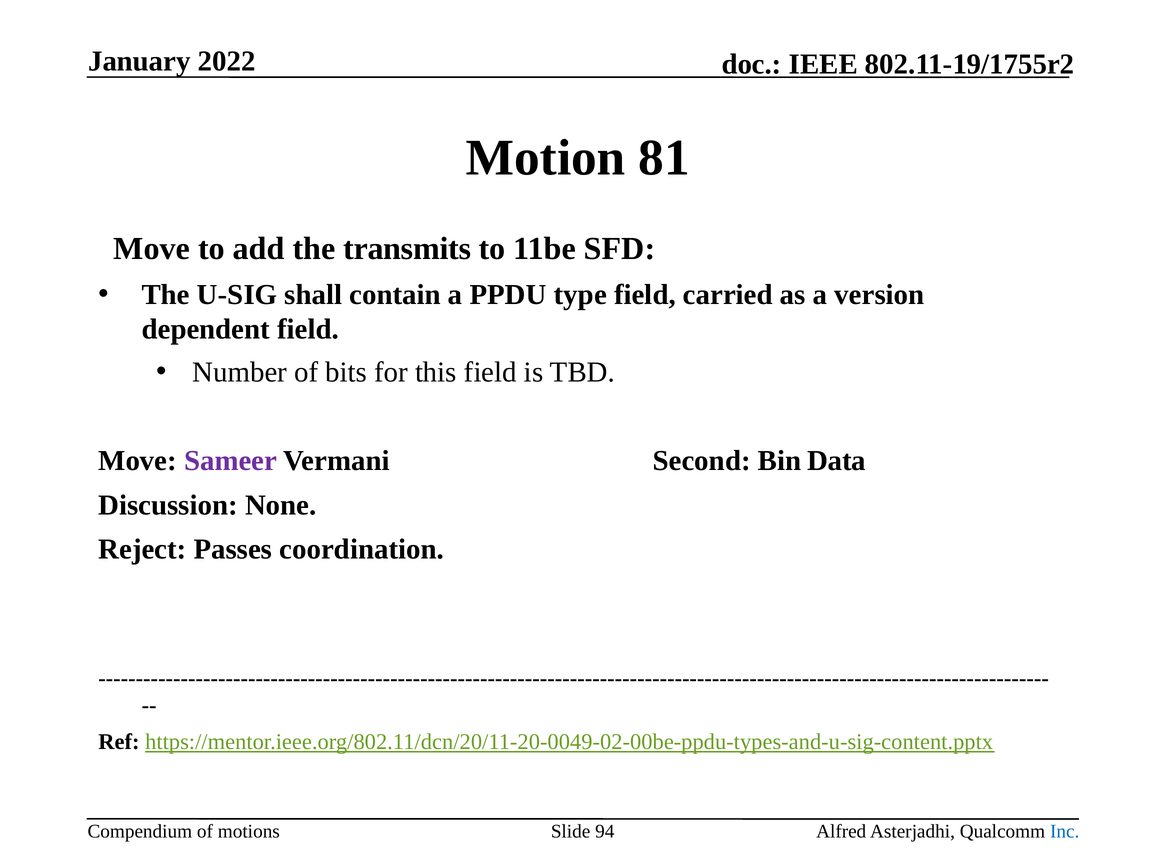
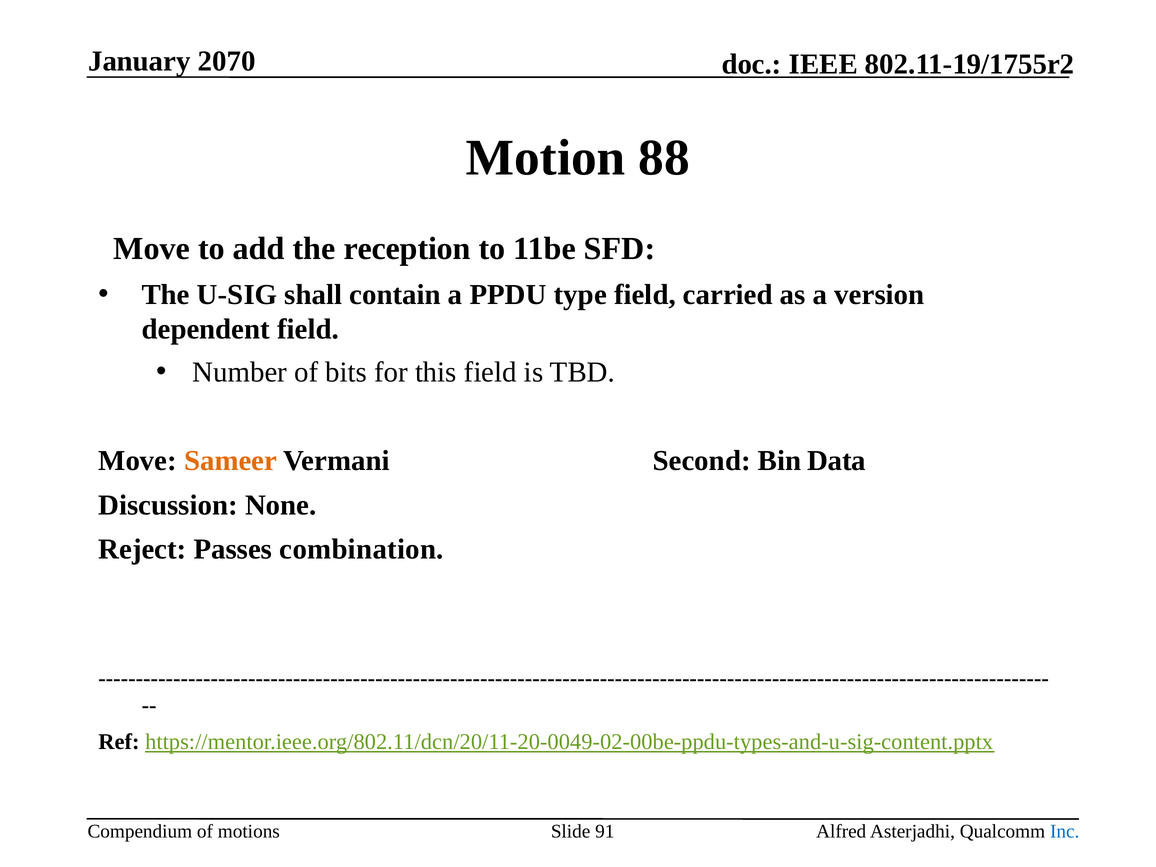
2022: 2022 -> 2070 (227, 61)
81: 81 -> 88 (664, 158)
transmits: transmits -> reception (407, 249)
Sameer colour: purple -> orange (231, 461)
coordination: coordination -> combination (362, 549)
94: 94 -> 91 (605, 832)
